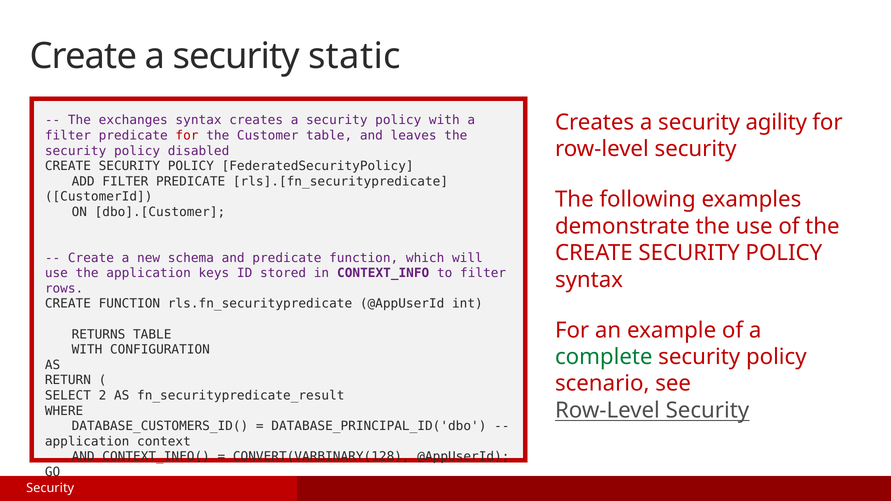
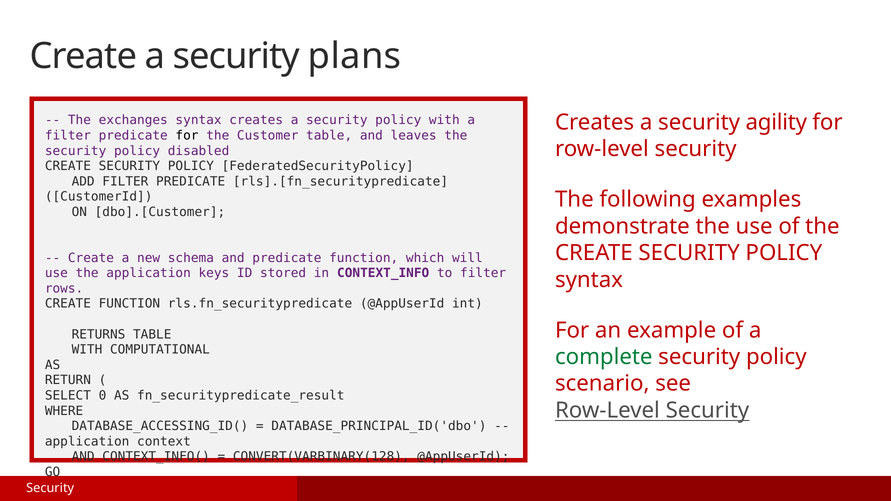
static: static -> plans (355, 56)
for colour: red -> black (187, 136)
CONFIGURATION: CONFIGURATION -> COMPUTATIONAL (160, 350)
2: 2 -> 0 (103, 396)
DATABASE_CUSTOMERS_ID(: DATABASE_CUSTOMERS_ID( -> DATABASE_ACCESSING_ID( (160, 426)
